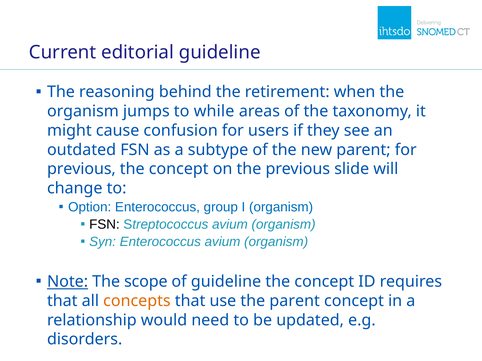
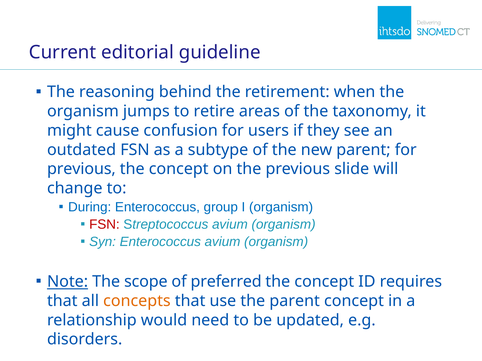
while: while -> retire (214, 111)
Option: Option -> During (90, 207)
FSN colour: black -> red (104, 225)
of guideline: guideline -> preferred (226, 282)
